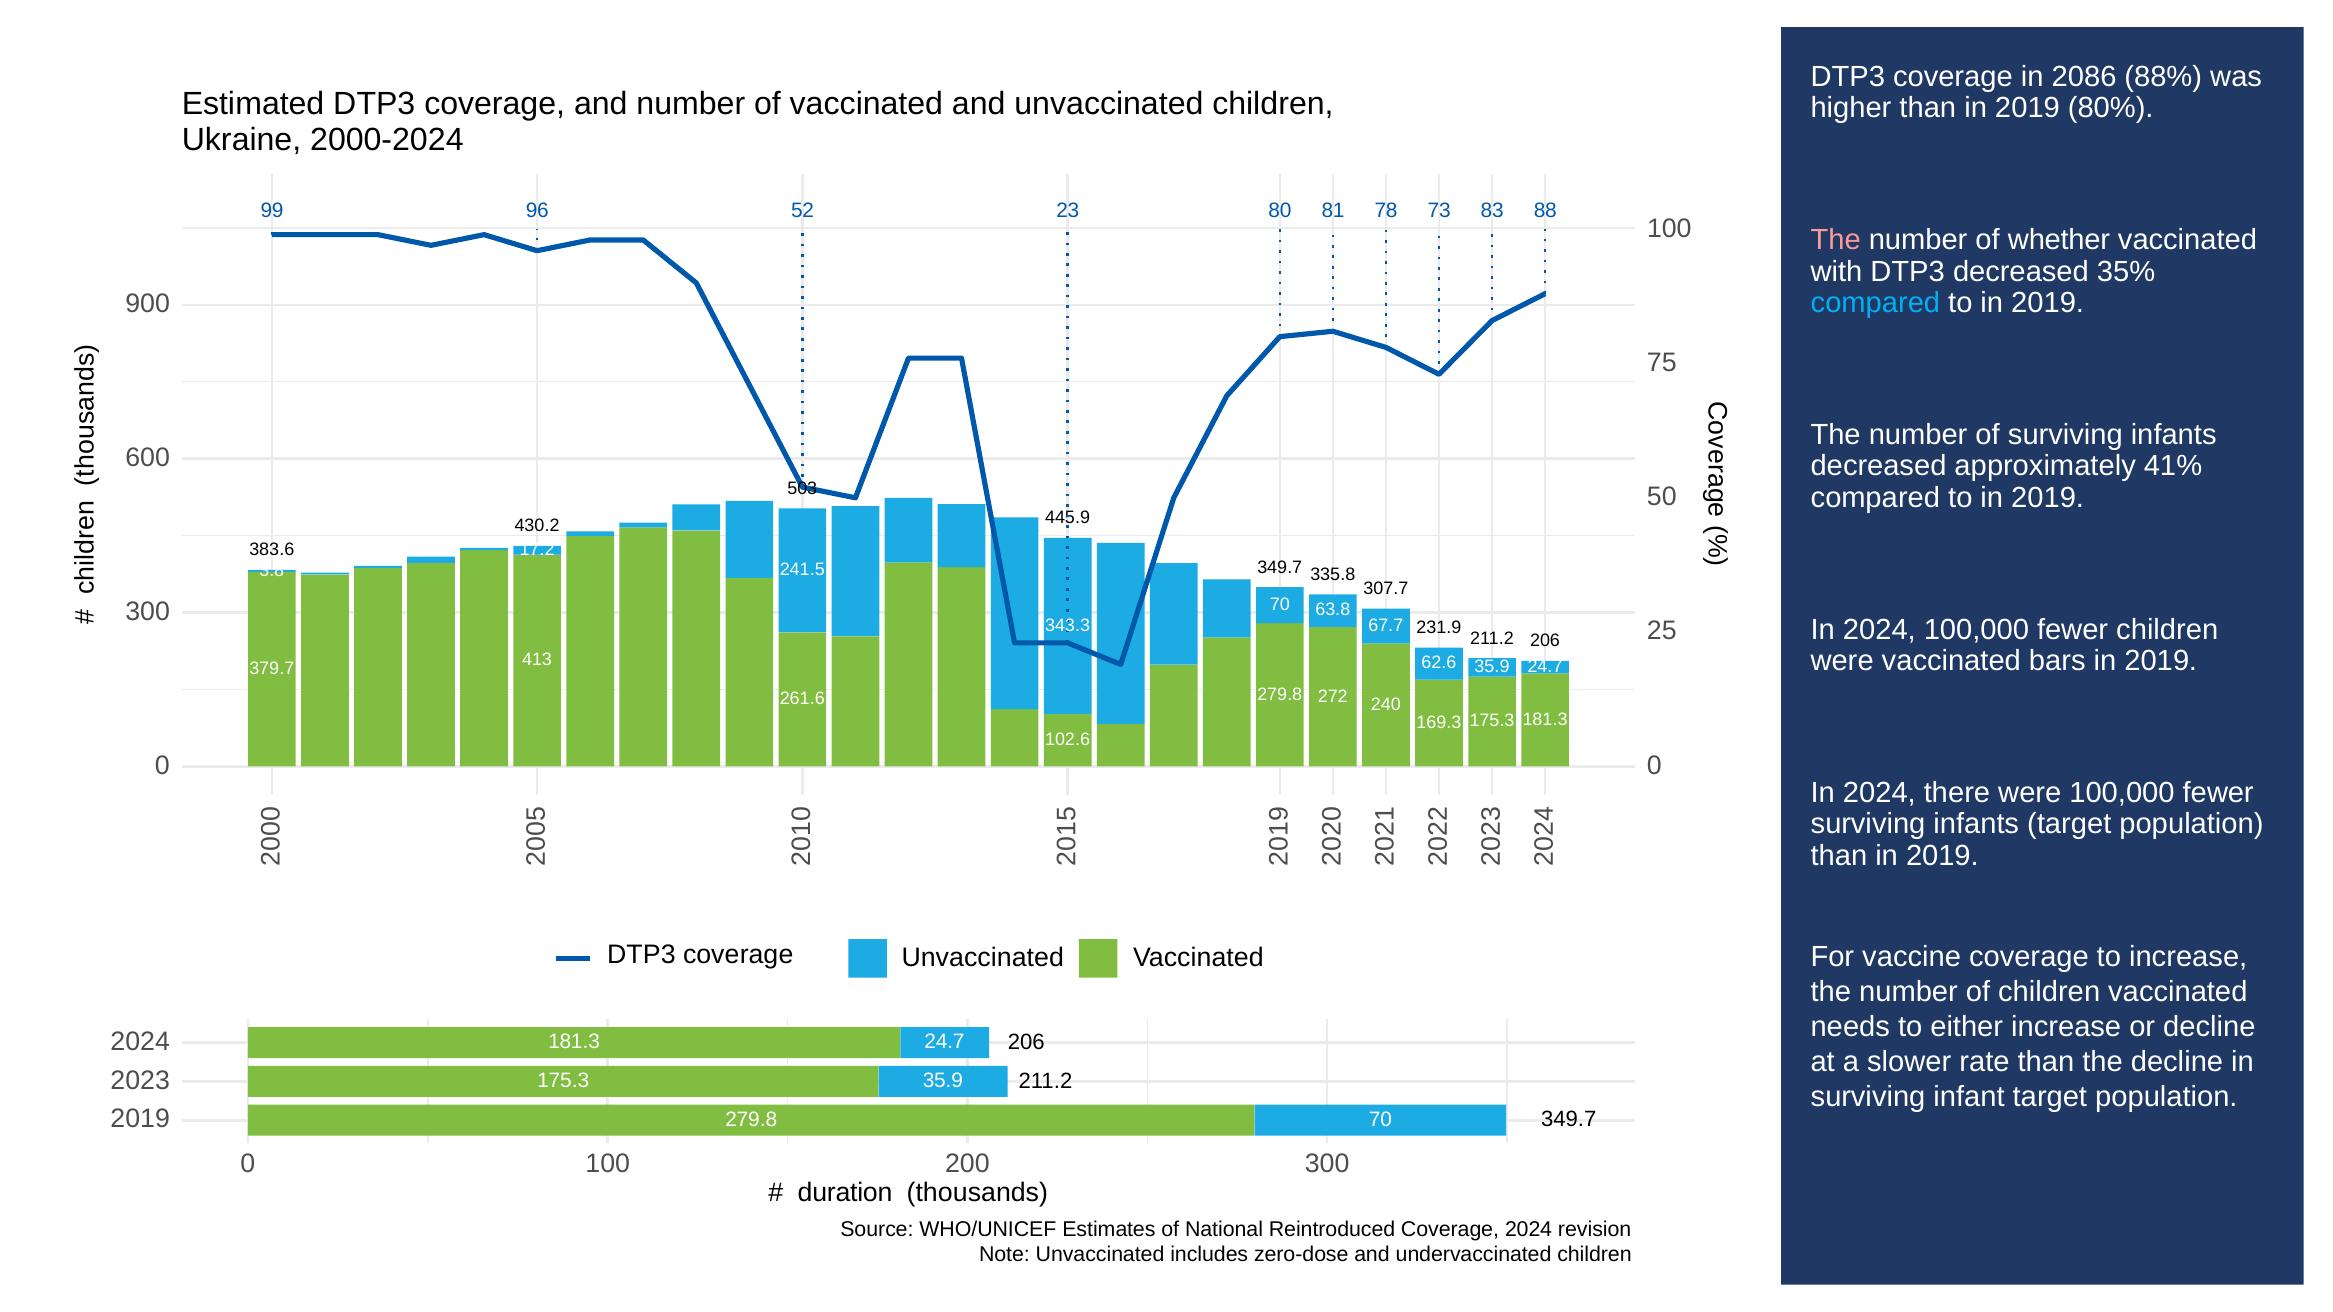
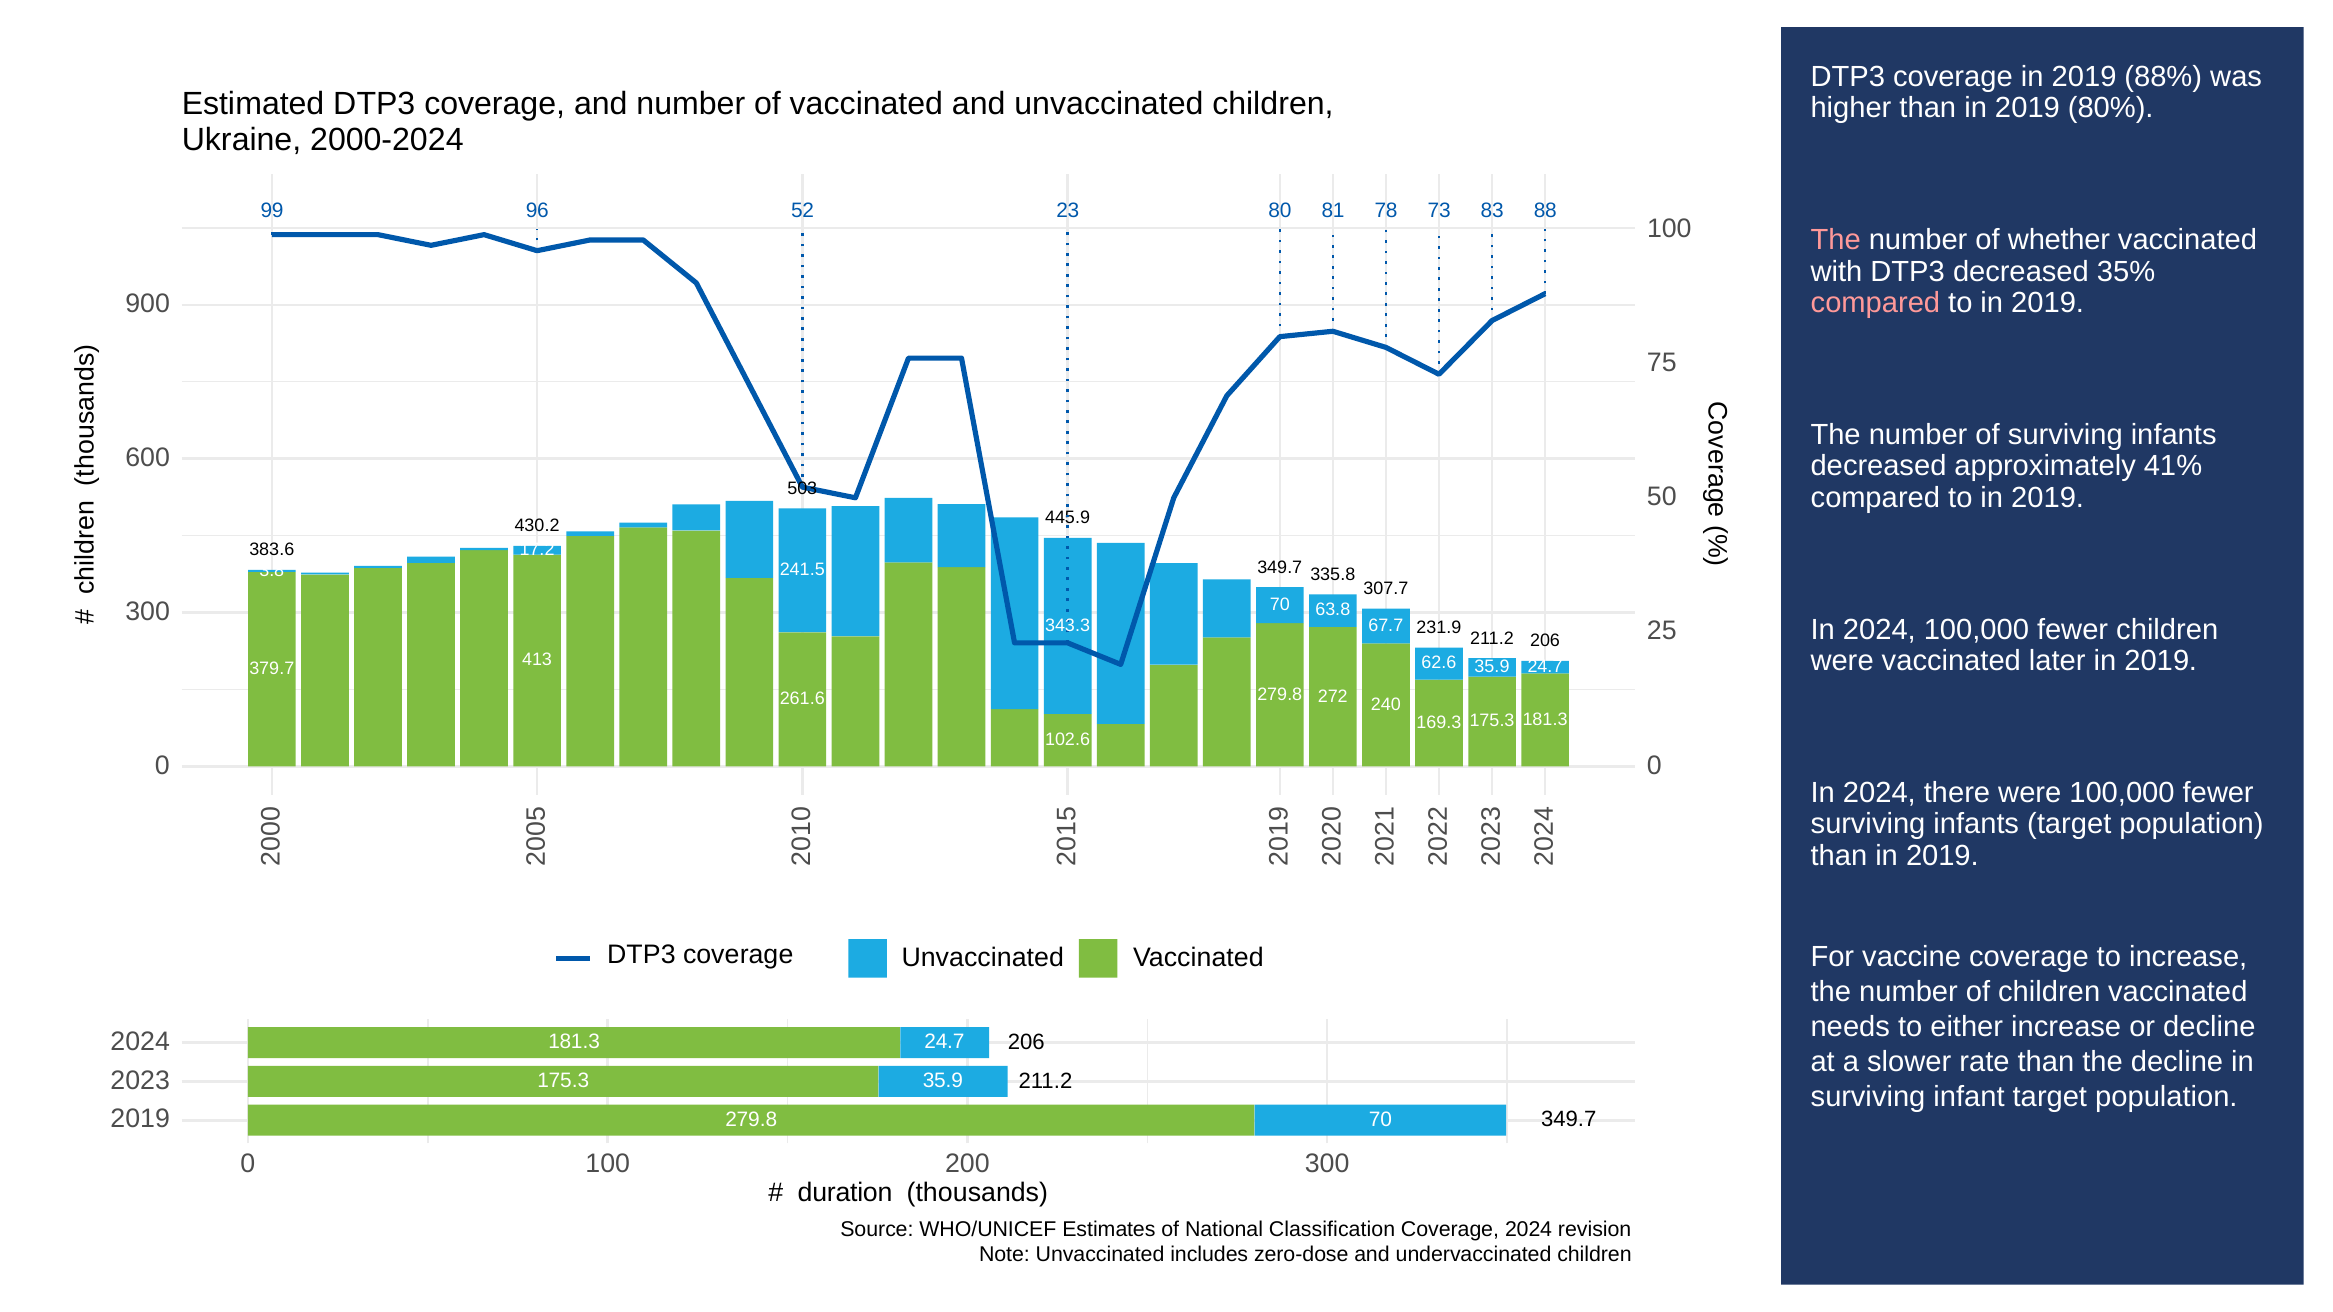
coverage in 2086: 2086 -> 2019 (2084, 77)
compared colour: light blue -> pink (1875, 303)
bars: bars -> later (2057, 661)
Reintroduced: Reintroduced -> Classification (1332, 1230)
